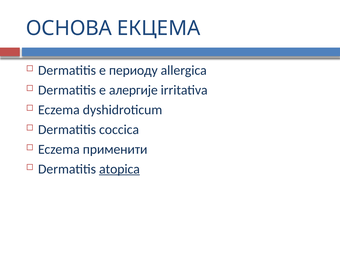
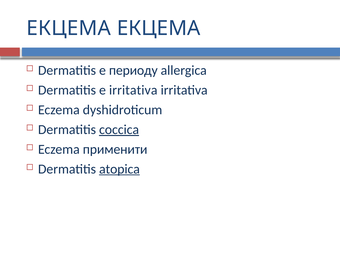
ОСНОВА: ОСНОВА -> ЕКЦЕМА (69, 28)
e алергије: алергије -> irritativa (133, 90)
coccica underline: none -> present (119, 130)
